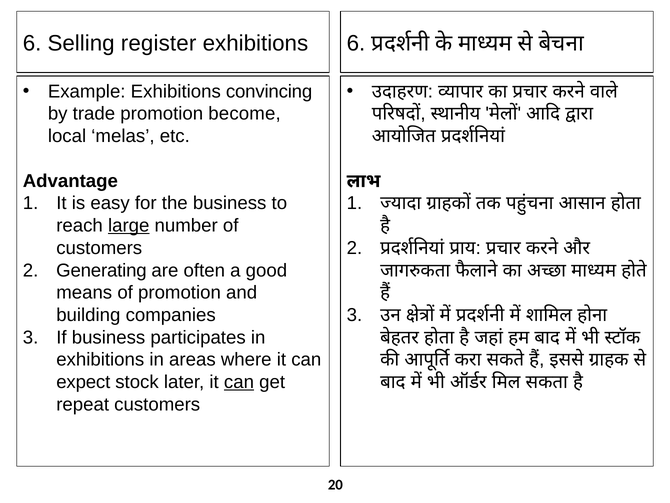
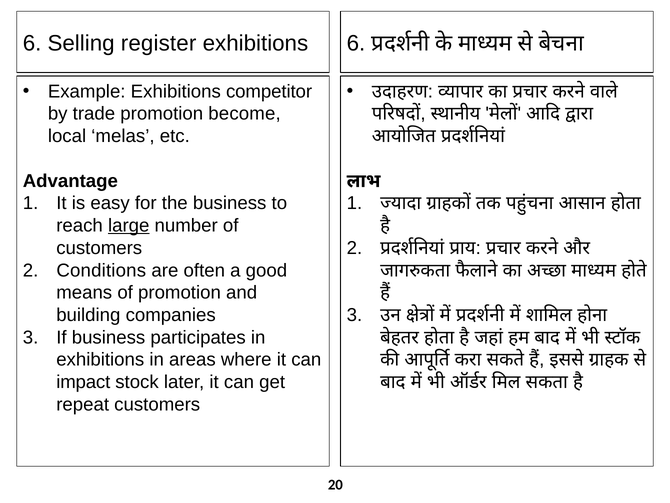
convincing: convincing -> competitor (269, 91)
Generating: Generating -> Conditions (101, 270)
expect: expect -> impact (83, 382)
can underline: present -> none (239, 382)
